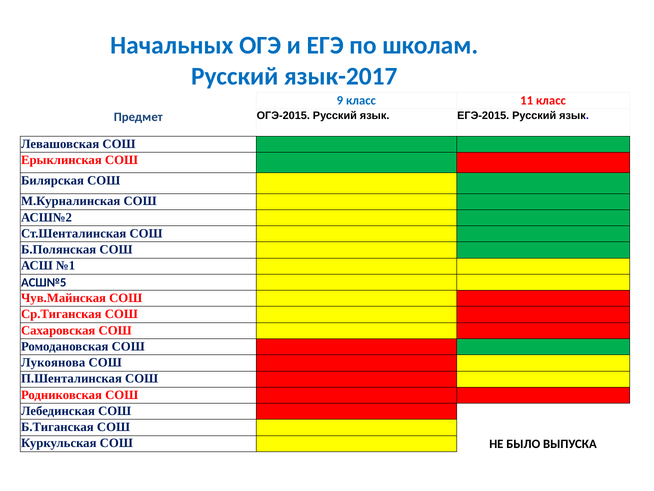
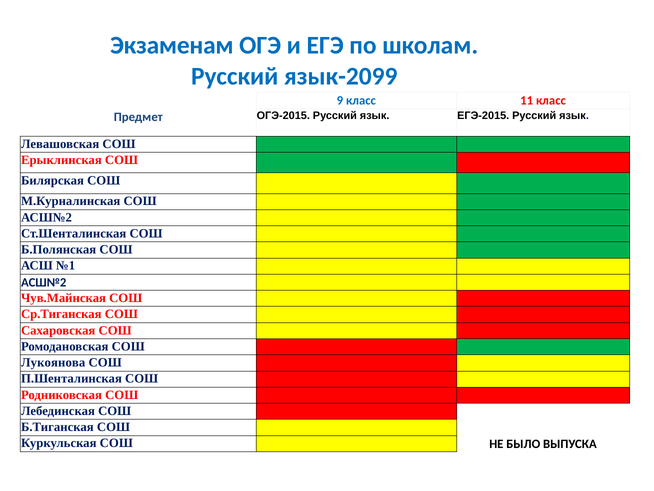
Начальных: Начальных -> Экзаменам (172, 45)
язык-2017: язык-2017 -> язык-2099 (341, 76)
АСШ№5: АСШ№5 -> АСШ№2 (44, 282)
